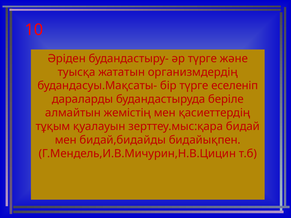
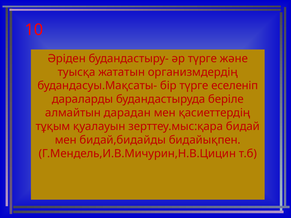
жемістің: жемістің -> дарадан (127, 113)
